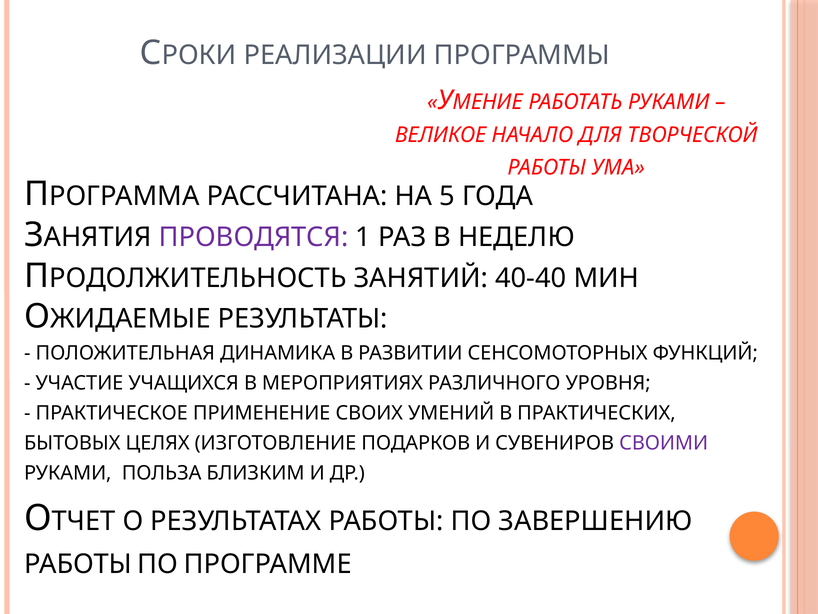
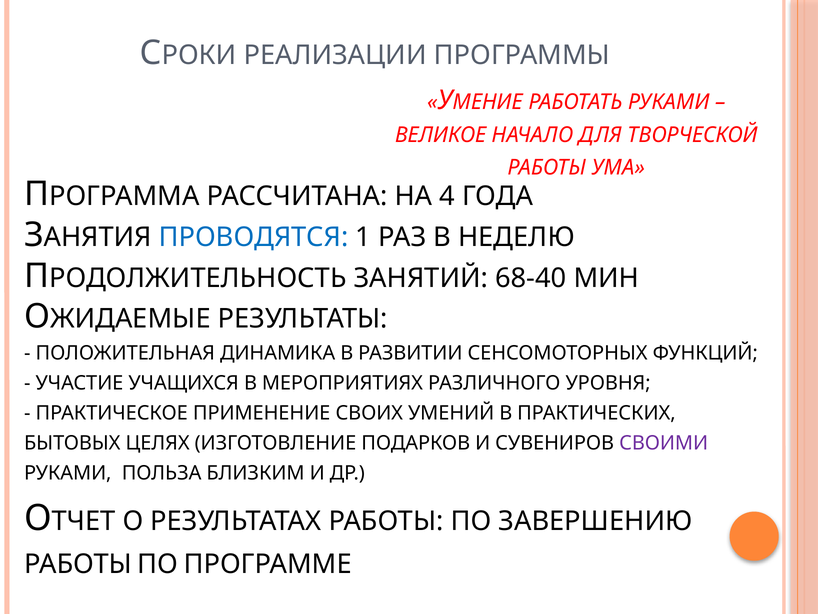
5: 5 -> 4 (447, 196)
ПРОВОДЯТСЯ colour: purple -> blue (254, 237)
40-40: 40-40 -> 68-40 (531, 278)
